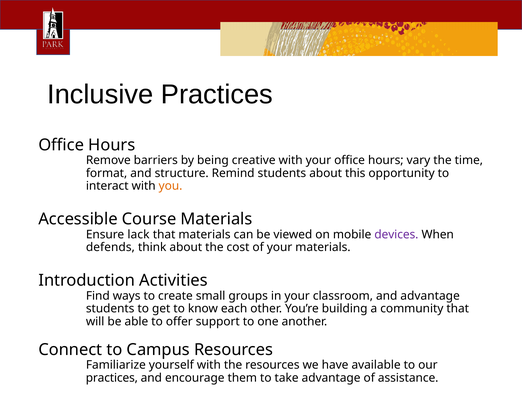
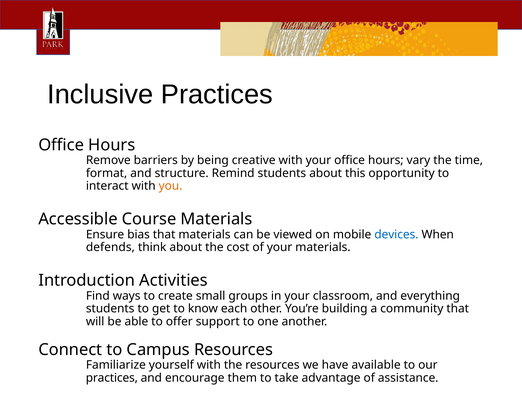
lack: lack -> bias (139, 234)
devices colour: purple -> blue (396, 234)
and advantage: advantage -> everything (430, 295)
